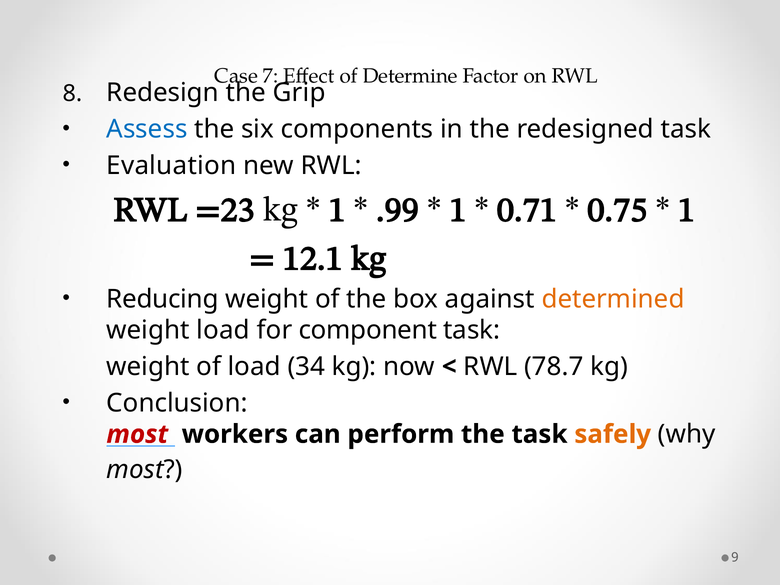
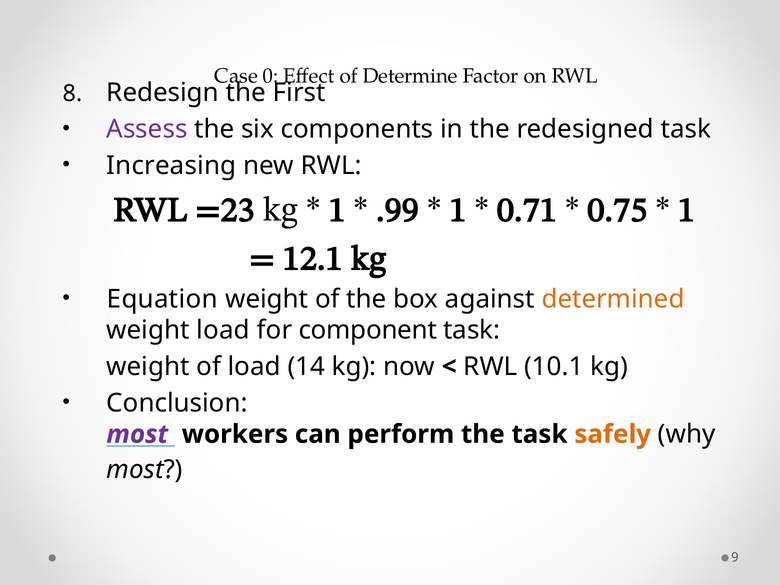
7: 7 -> 0 (271, 76)
Grip: Grip -> First (299, 93)
Assess colour: blue -> purple (147, 129)
Evaluation: Evaluation -> Increasing (171, 166)
Reducing: Reducing -> Equation (162, 299)
34: 34 -> 14 (306, 367)
78.7: 78.7 -> 10.1 (554, 367)
most colour: red -> purple (137, 434)
